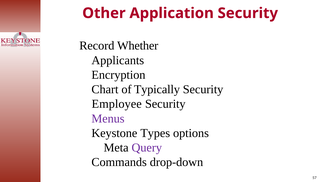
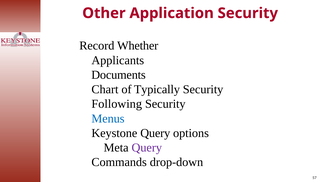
Encryption: Encryption -> Documents (119, 75)
Employee: Employee -> Following (117, 104)
Menus colour: purple -> blue (108, 119)
Keystone Types: Types -> Query (155, 133)
